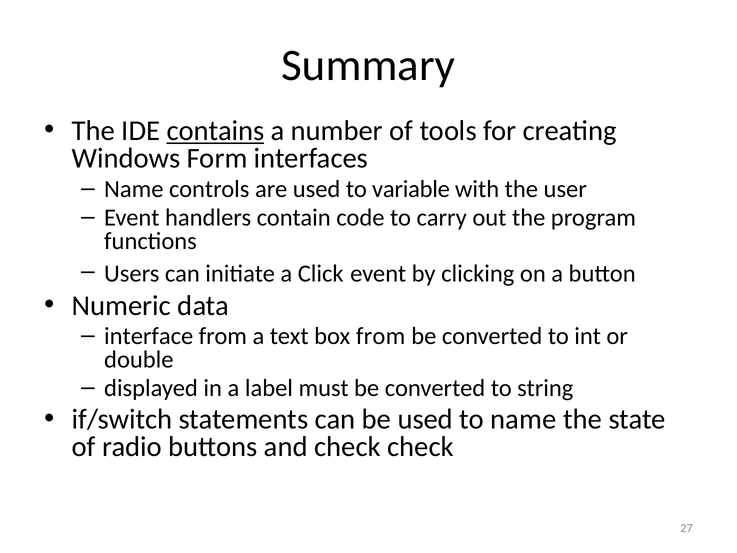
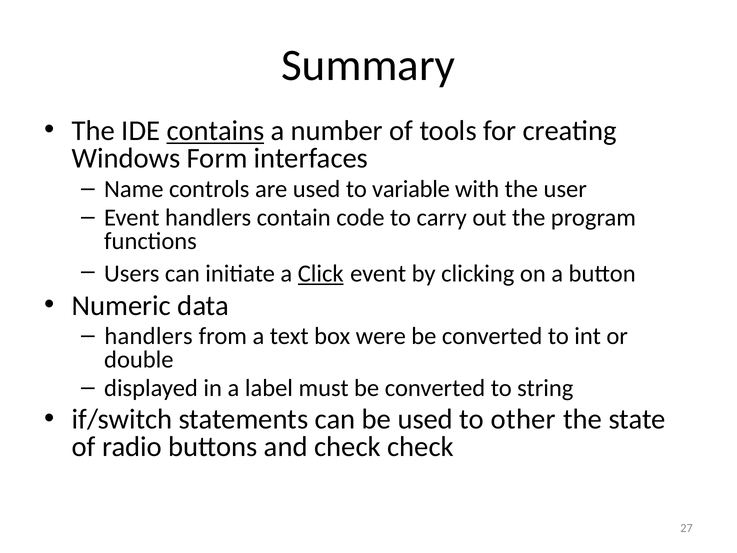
Click underline: none -> present (321, 273)
interface: interface -> handlers (149, 336)
box from: from -> were (381, 336)
to name: name -> other (523, 419)
